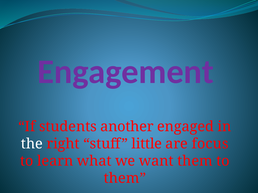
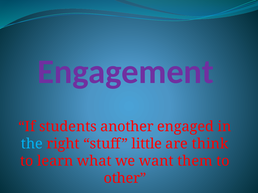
the colour: white -> light blue (32, 144)
focus: focus -> think (210, 144)
them: them -> other (125, 179)
